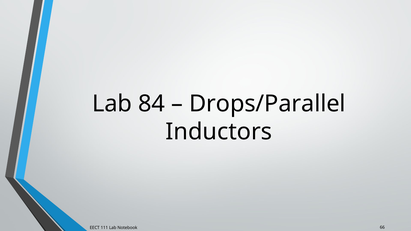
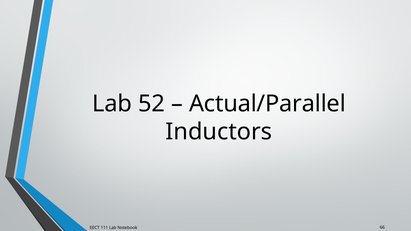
84: 84 -> 52 (152, 104)
Drops/Parallel: Drops/Parallel -> Actual/Parallel (267, 104)
